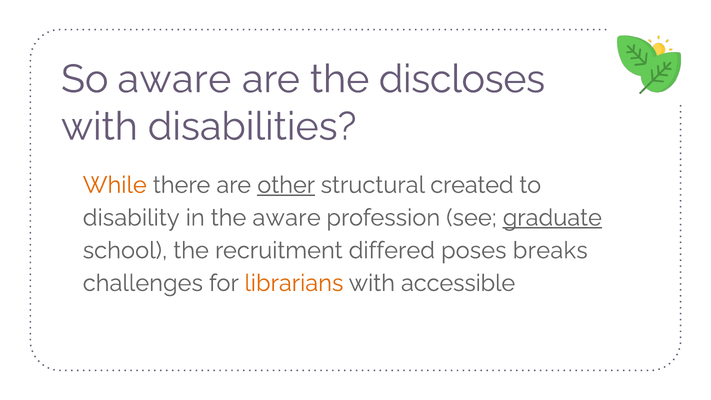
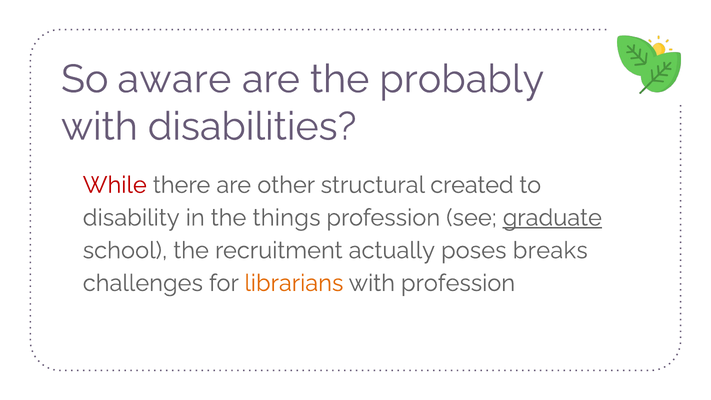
discloses: discloses -> probably (462, 79)
While colour: orange -> red (115, 185)
other underline: present -> none (286, 185)
the aware: aware -> things (287, 218)
differed: differed -> actually (392, 250)
with accessible: accessible -> profession (458, 283)
